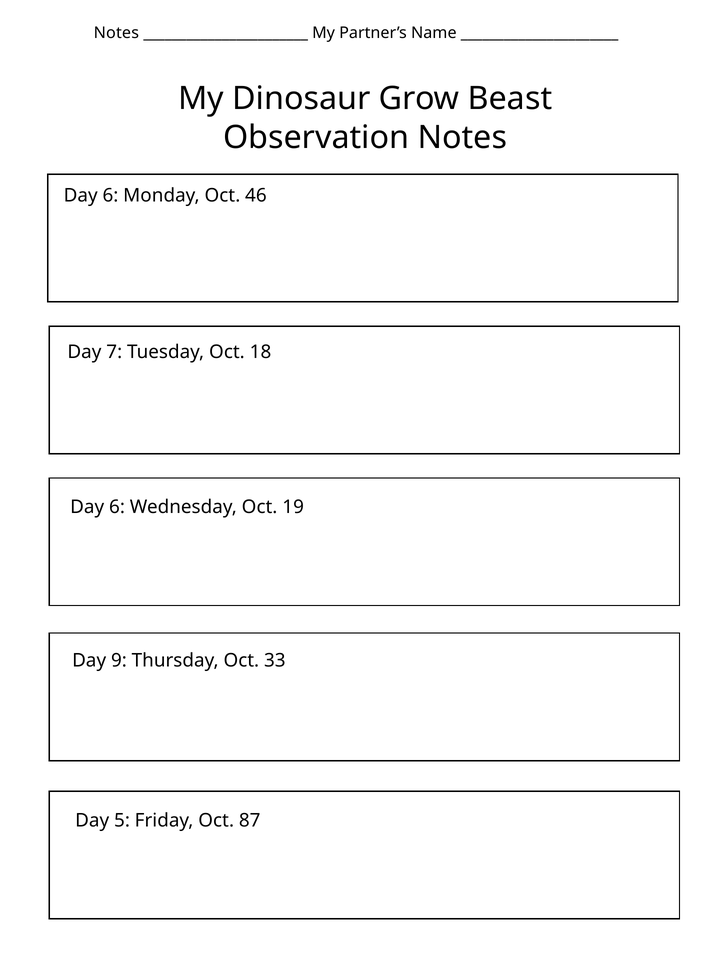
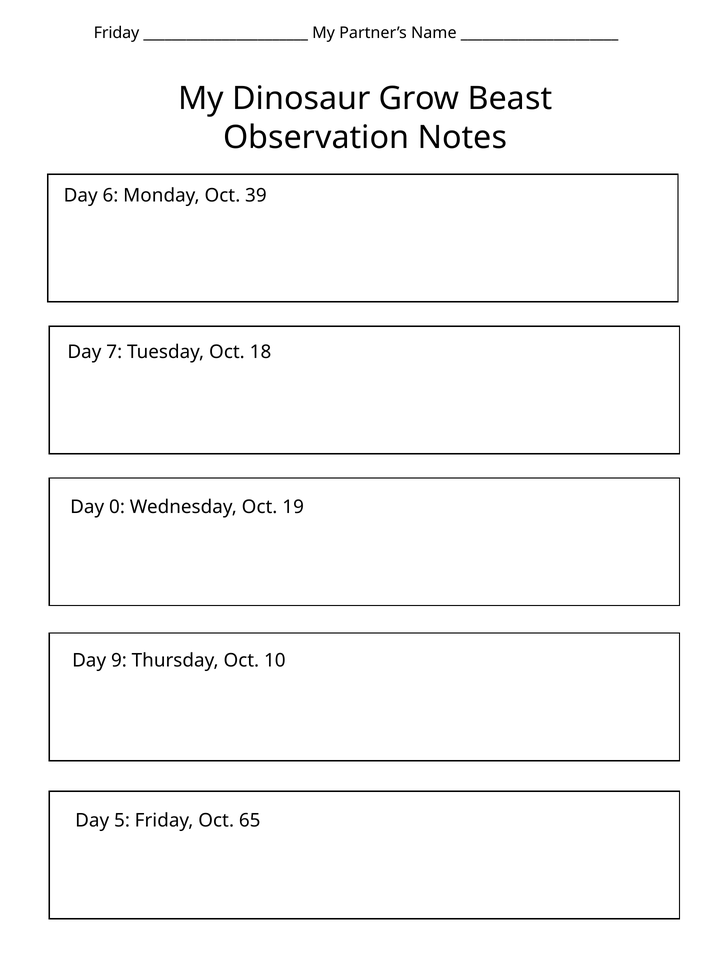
Notes: Notes -> Friday (116, 33)
46: 46 -> 39 (256, 195)
6: 6 -> 0 (117, 507)
33: 33 -> 10 (275, 661)
87: 87 -> 65 (250, 821)
